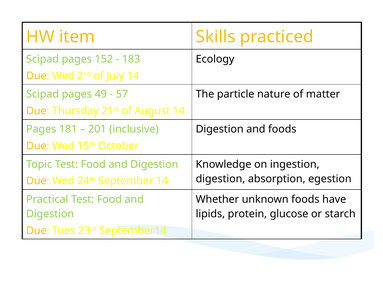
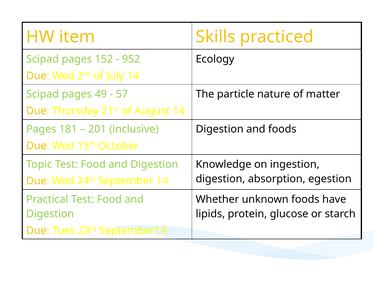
183: 183 -> 952 (131, 59)
